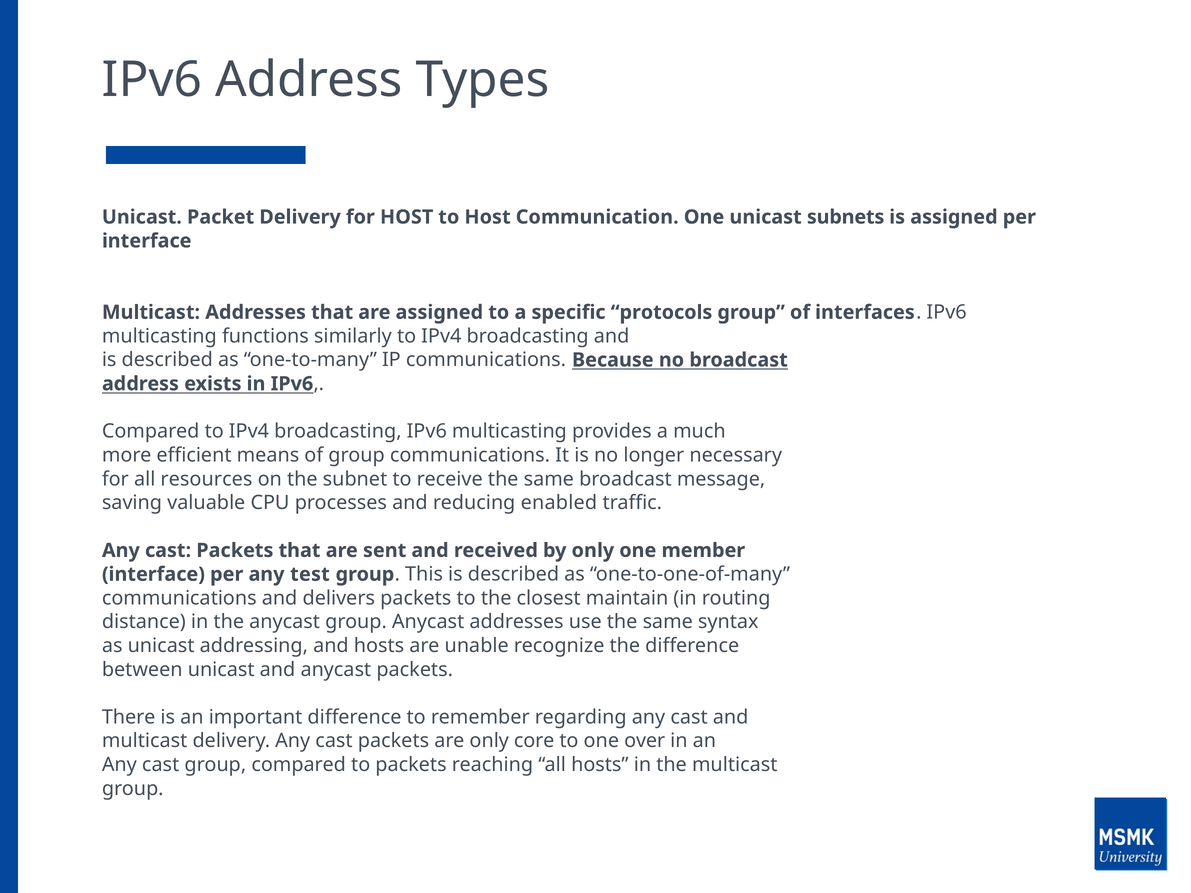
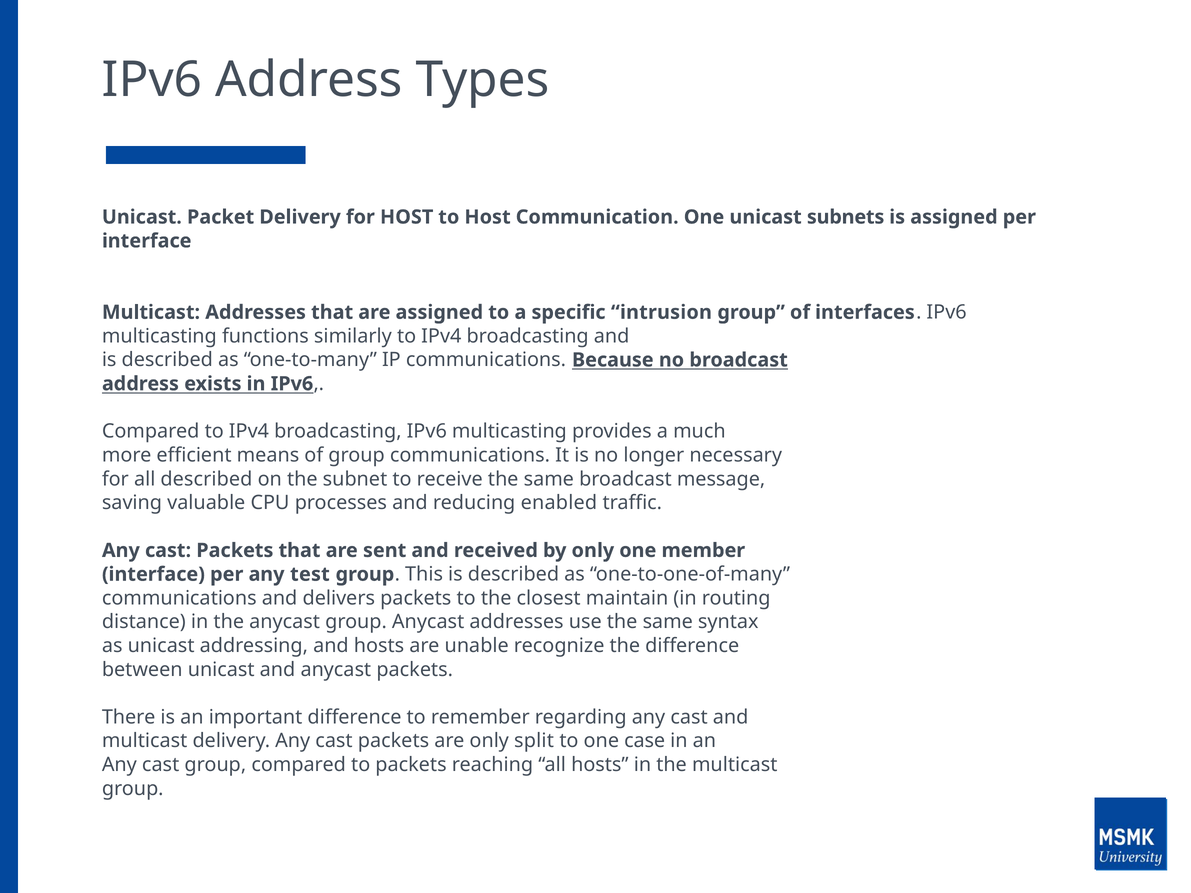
protocols: protocols -> intrusion (661, 312)
all resources: resources -> described (206, 479)
core: core -> split (534, 741)
over: over -> case (645, 741)
